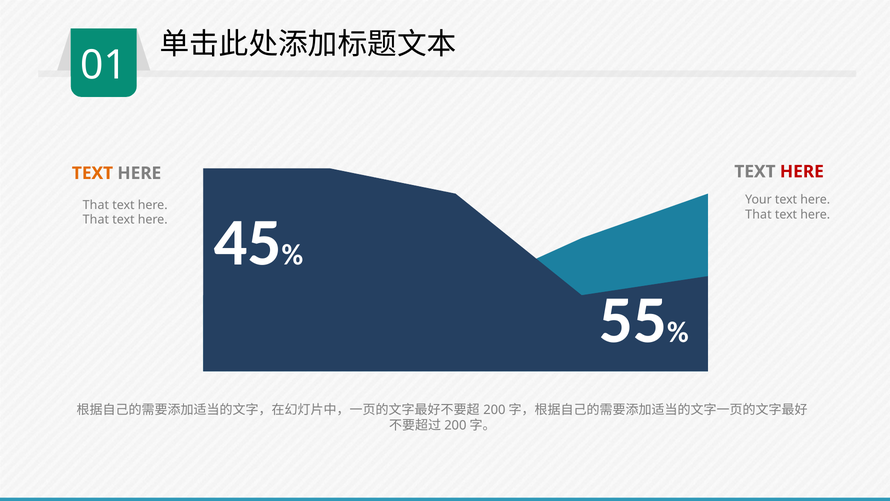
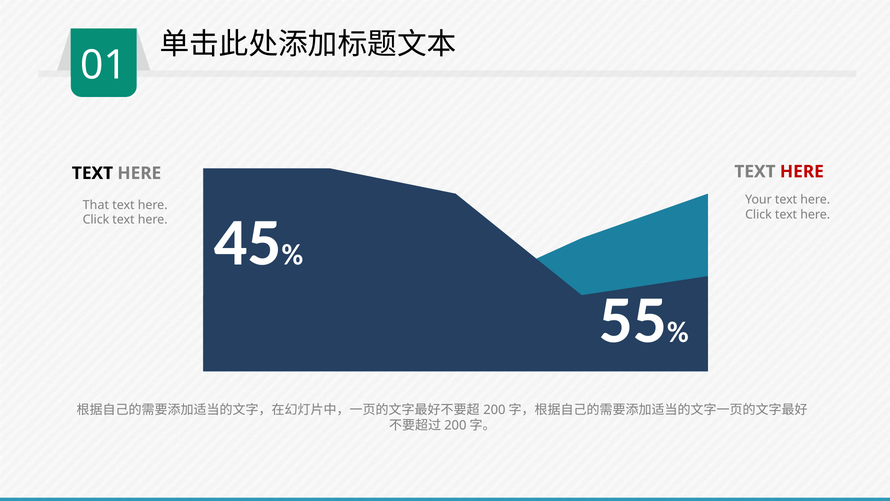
TEXT colour: orange -> black (92, 173)
That: That -> Click (759, 215)
That: That -> Click (96, 220)
